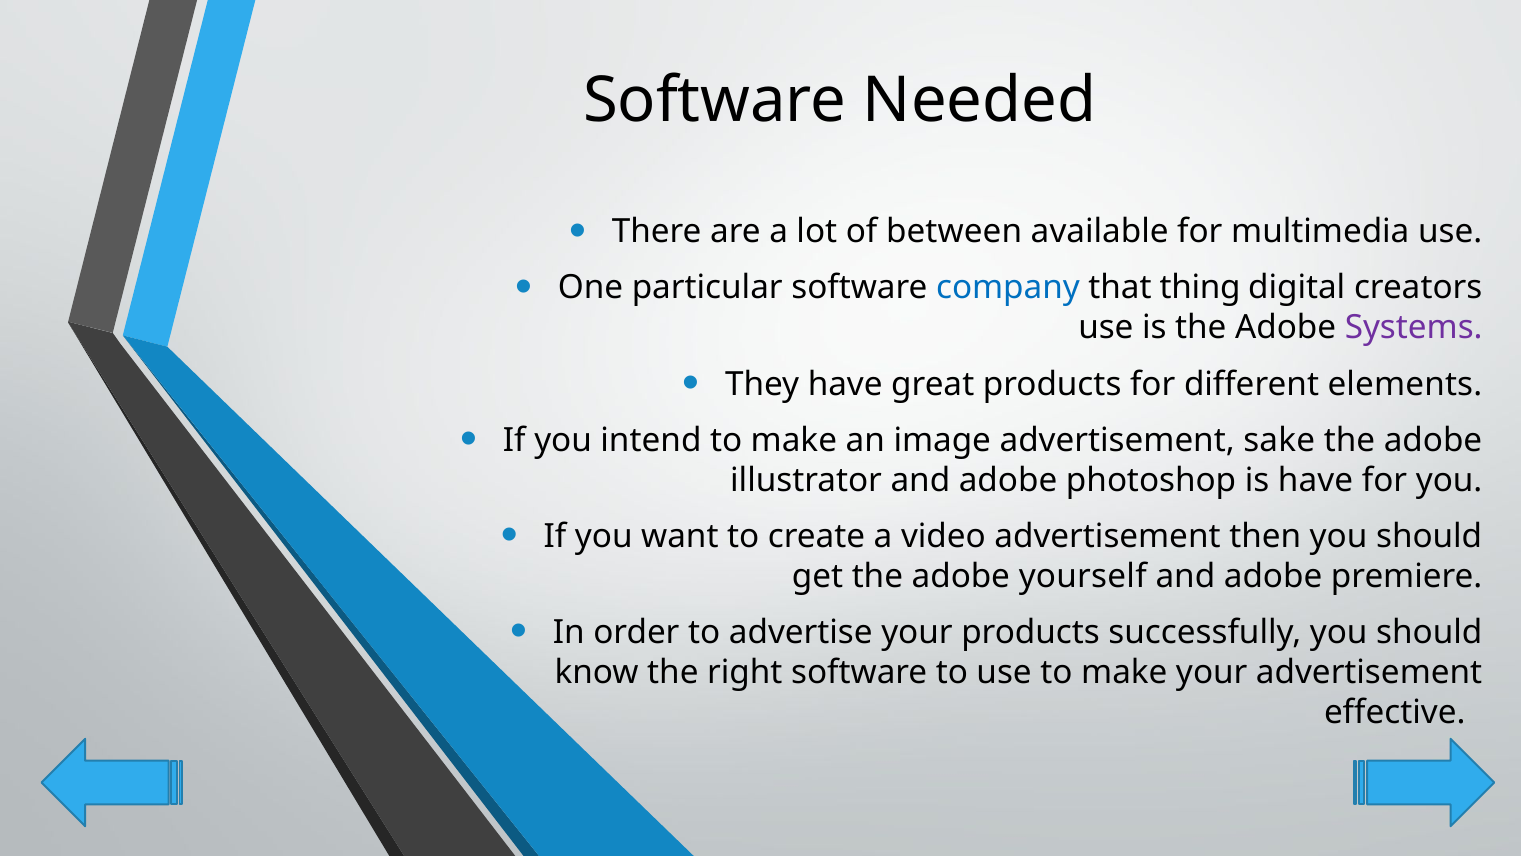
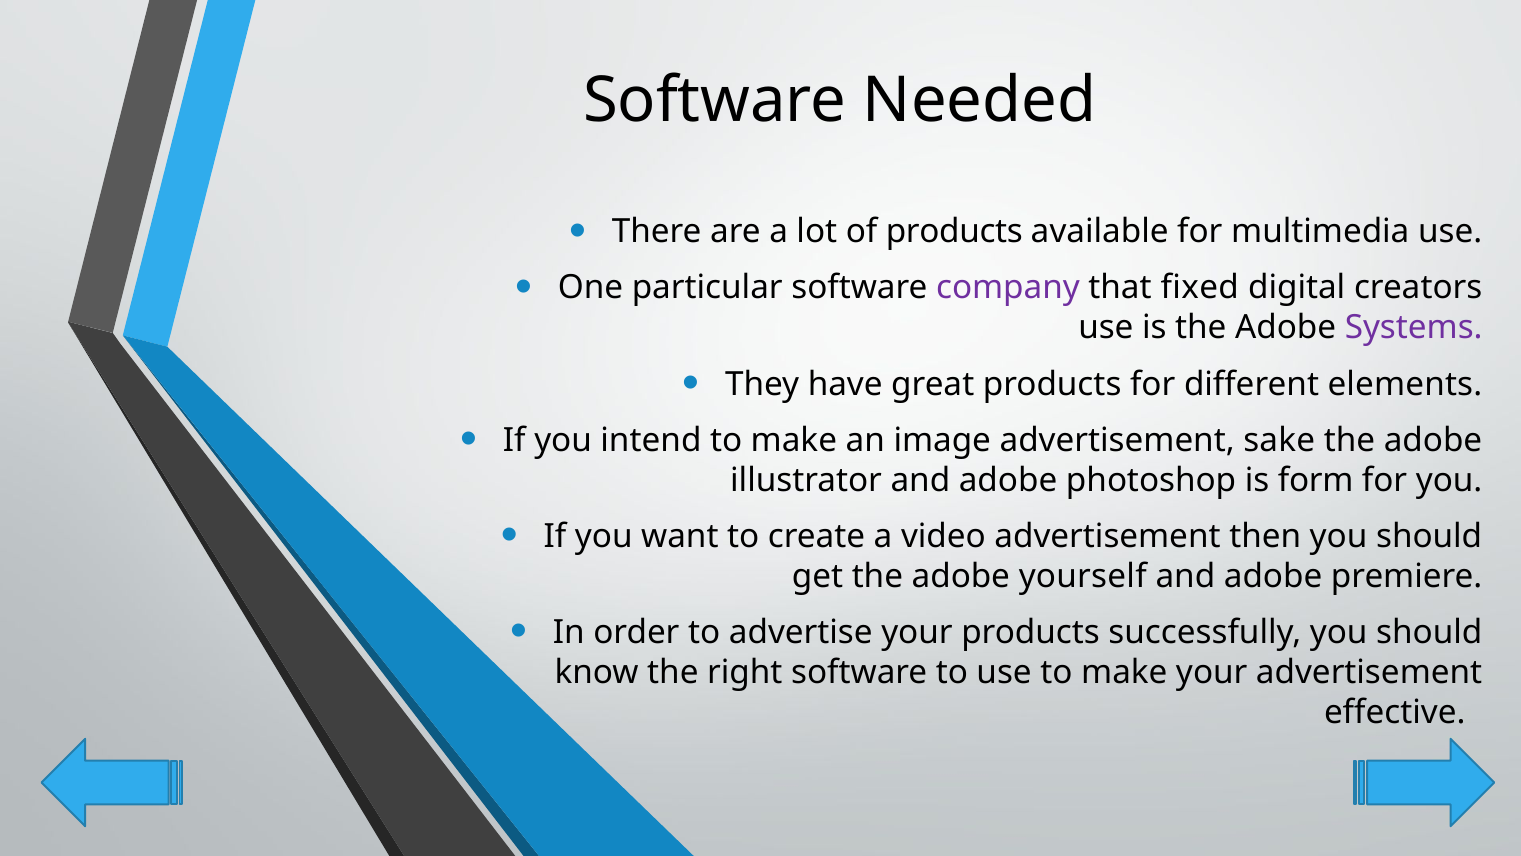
of between: between -> products (954, 232)
company colour: blue -> purple (1008, 288)
thing: thing -> fixed (1200, 288)
is have: have -> form (1316, 480)
